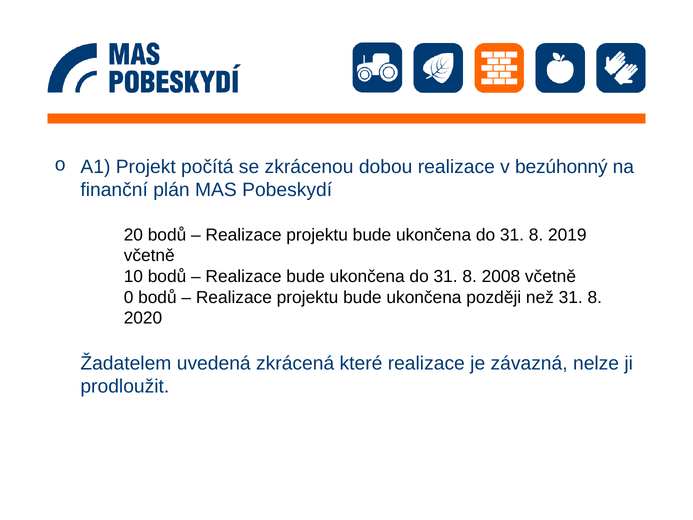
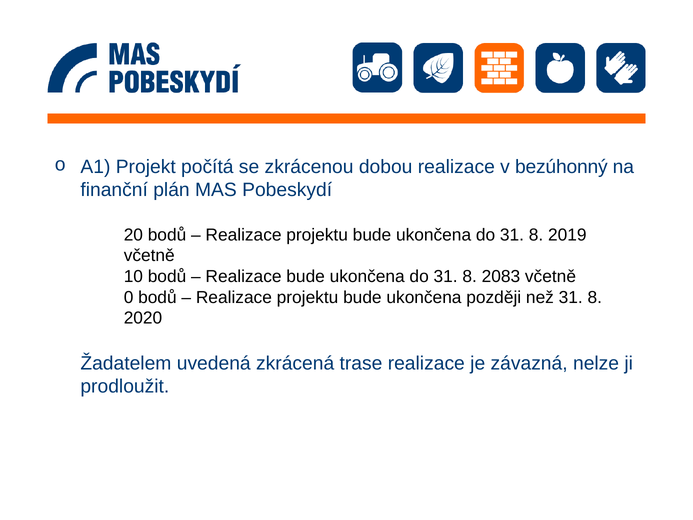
2008: 2008 -> 2083 (501, 276)
které: které -> trase (361, 363)
